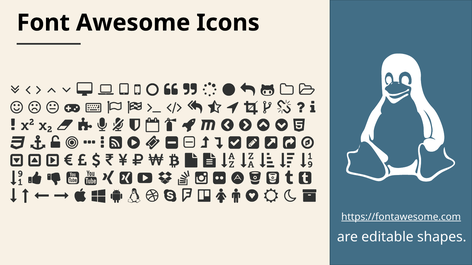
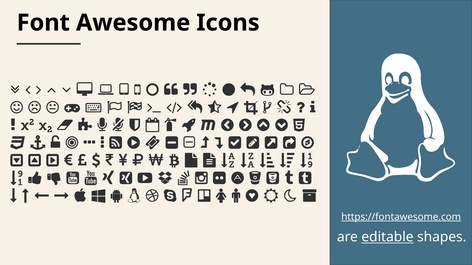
editable underline: none -> present (387, 237)
